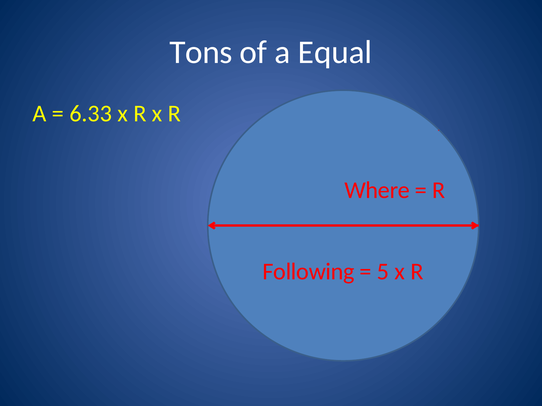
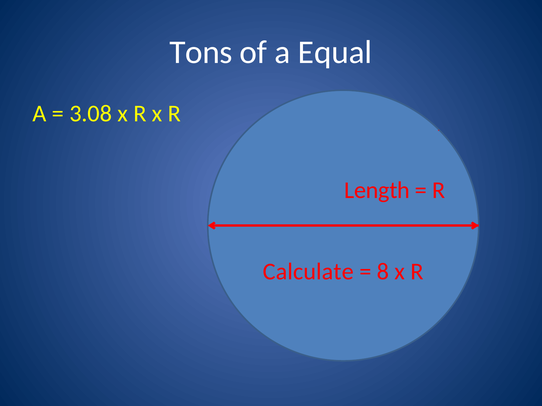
6.33: 6.33 -> 3.08 (91, 114)
Where: Where -> Length (377, 190)
Following: Following -> Calculate (308, 272)
5: 5 -> 8 (383, 272)
